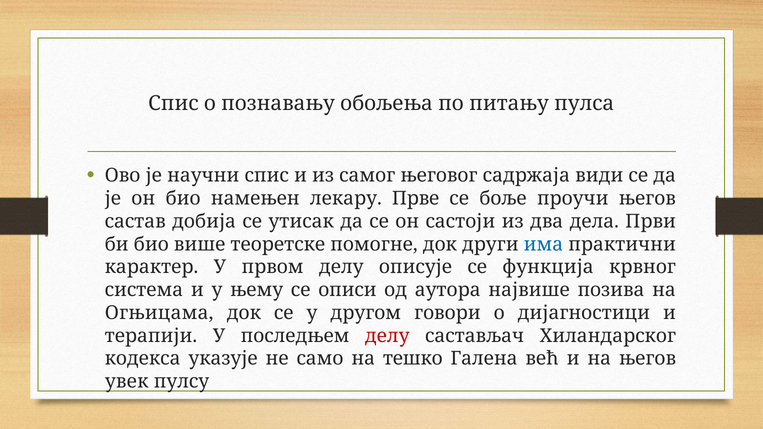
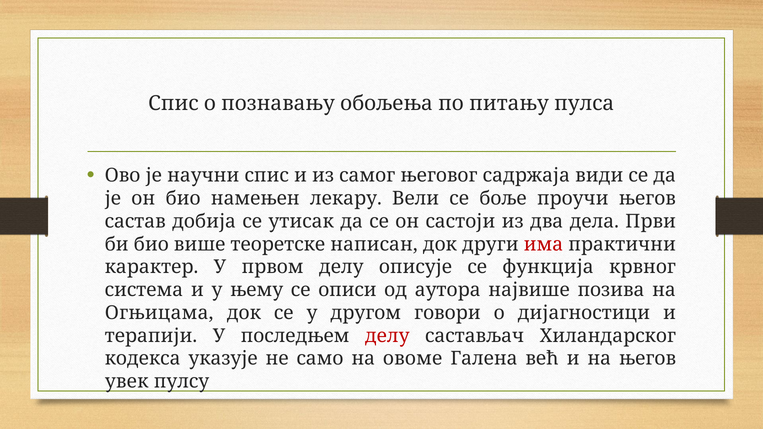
Прве: Прве -> Вели (416, 199)
помогне: помогне -> написан (374, 244)
има colour: blue -> red (543, 244)
тешко: тешко -> овоме (413, 359)
